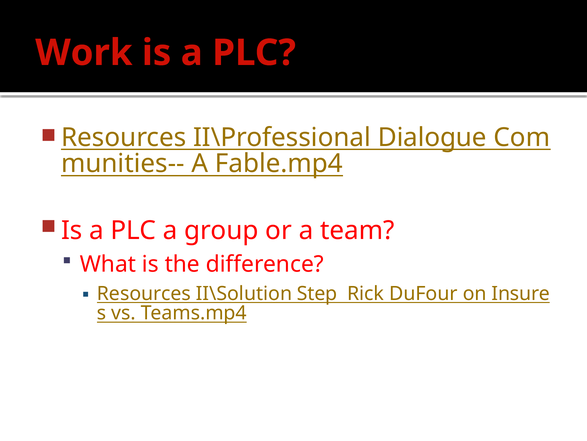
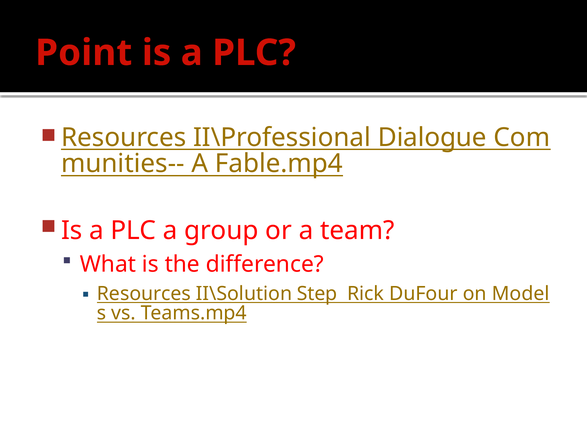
Work: Work -> Point (84, 53)
Insure: Insure -> Model (521, 293)
